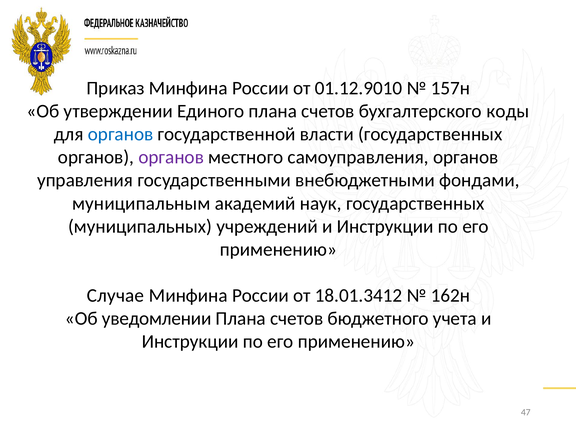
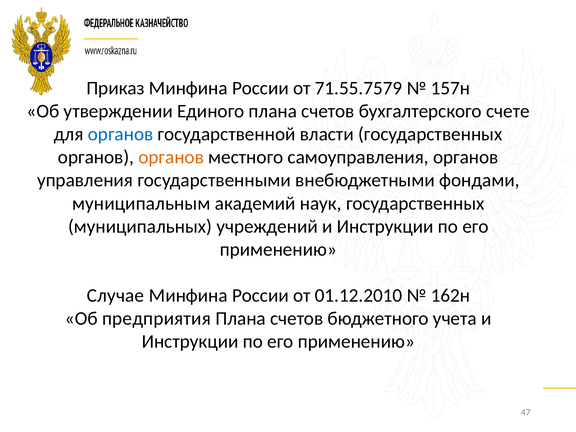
01.12.9010: 01.12.9010 -> 71.55.7579 (359, 88)
коды: коды -> счете (508, 111)
органов colour: purple -> orange (171, 157)
18.01.3412: 18.01.3412 -> 01.12.2010 (359, 296)
уведомлении: уведомлении -> предприятия (157, 319)
